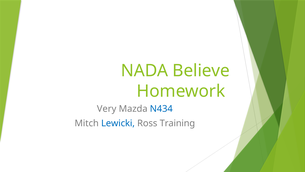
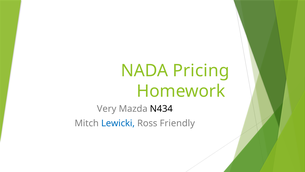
Believe: Believe -> Pricing (201, 71)
N434 colour: blue -> black (161, 109)
Training: Training -> Friendly (177, 123)
